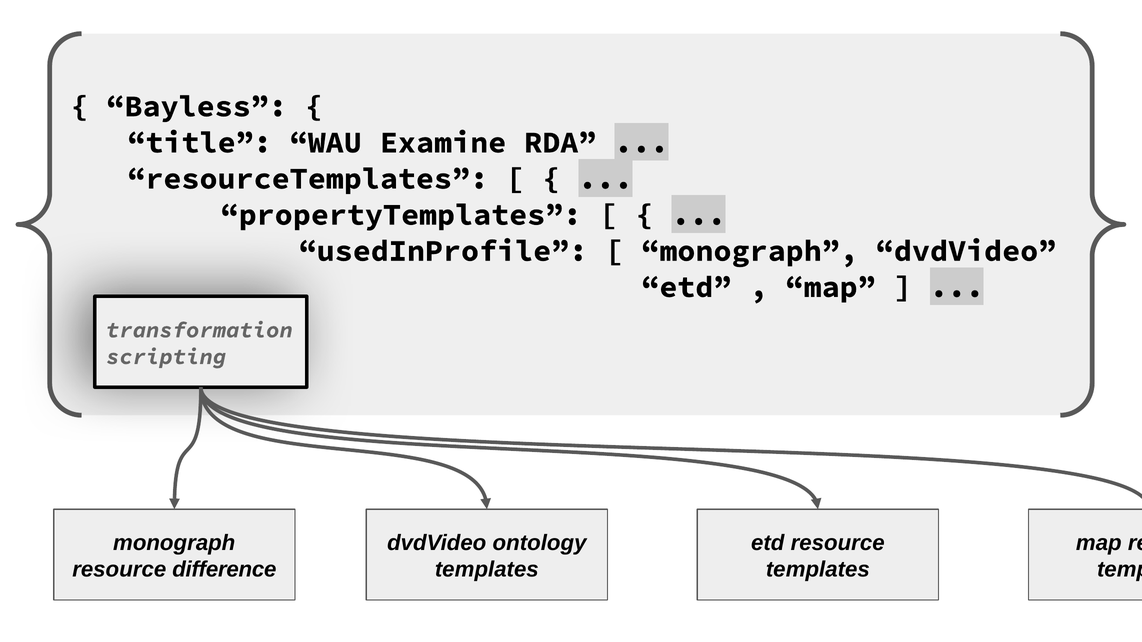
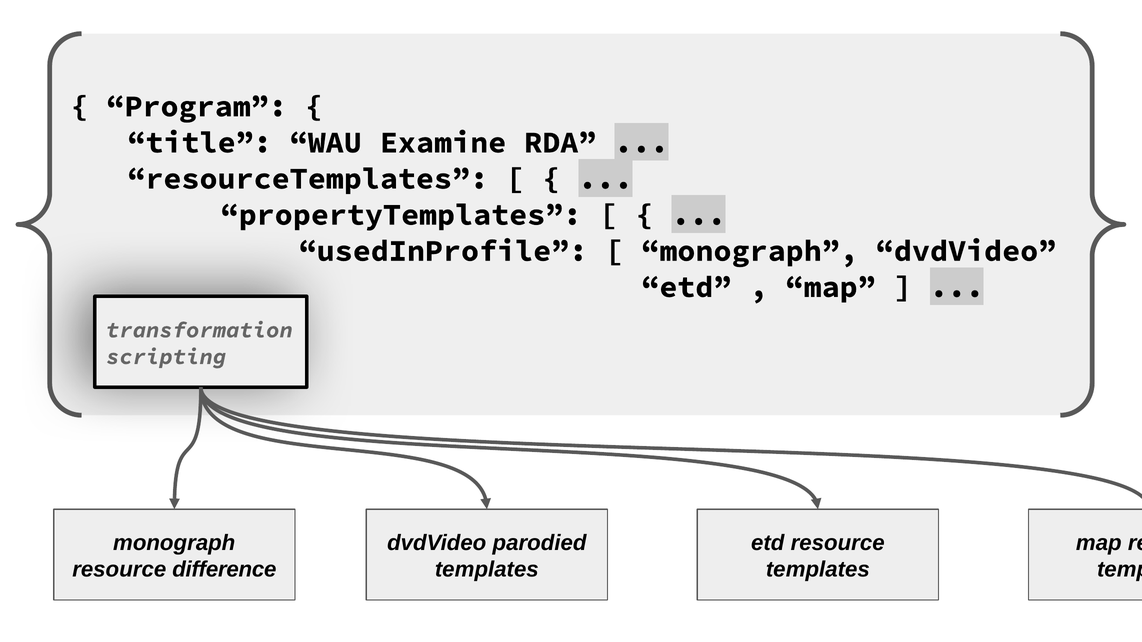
Bayless: Bayless -> Program (197, 106)
ontology: ontology -> parodied (540, 543)
